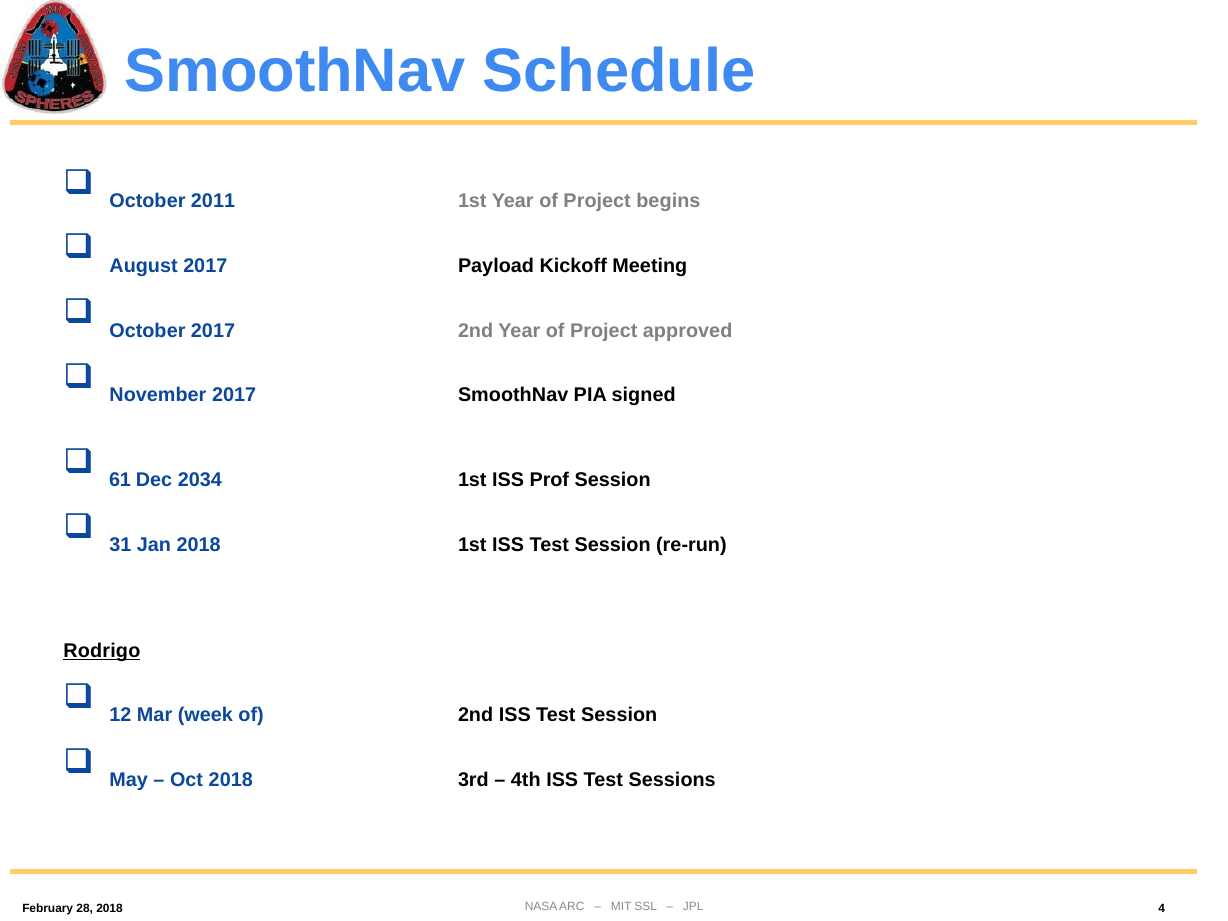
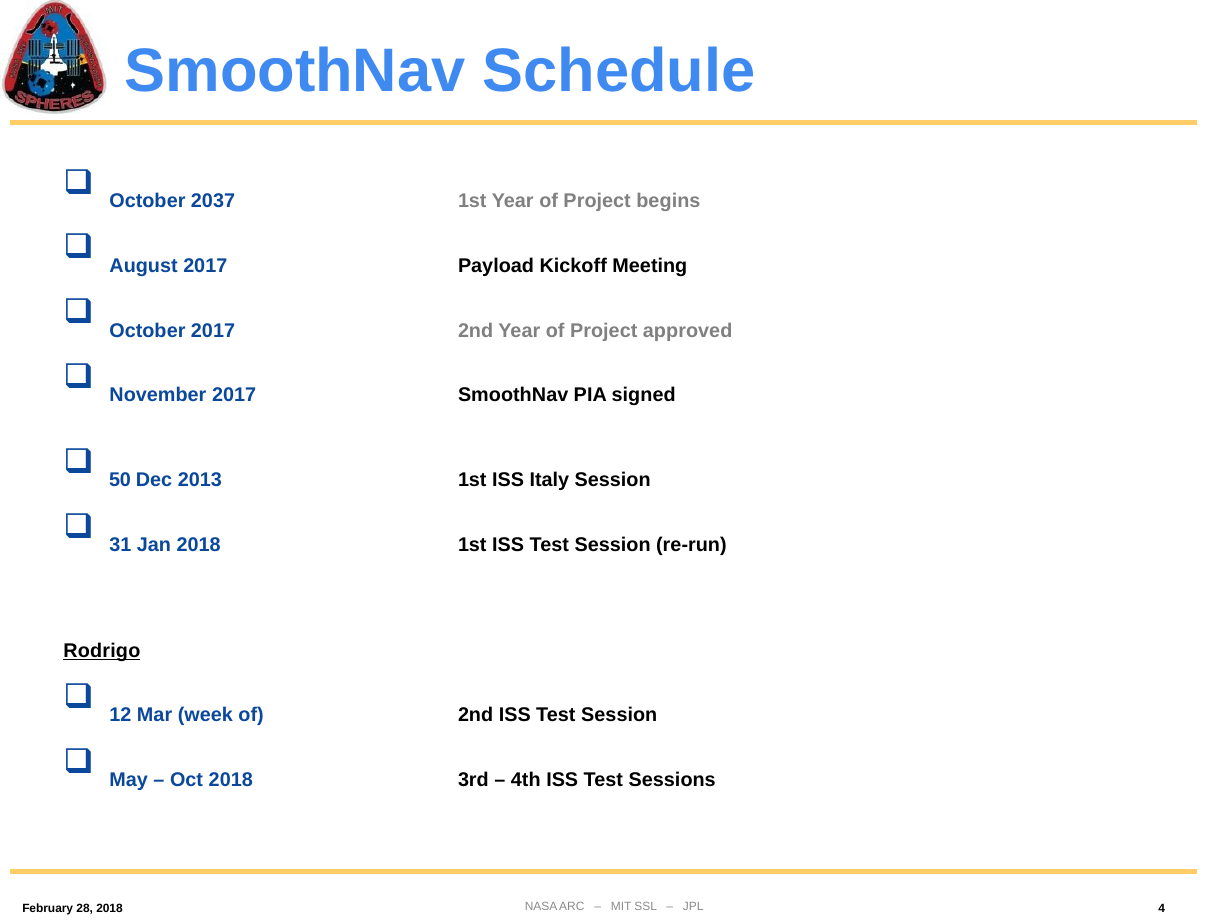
2011: 2011 -> 2037 (213, 201)
61: 61 -> 50 (120, 480)
2034: 2034 -> 2013 (200, 480)
Prof: Prof -> Italy (549, 480)
